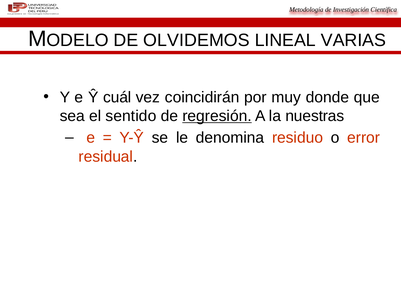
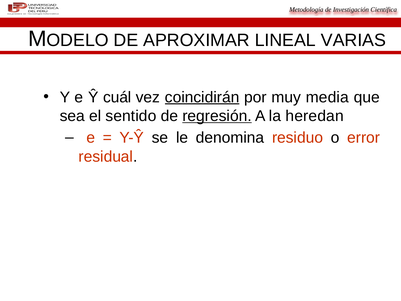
OLVIDEMOS: OLVIDEMOS -> APROXIMAR (197, 40)
coincidirán underline: none -> present (202, 97)
donde: donde -> media (327, 97)
nuestras: nuestras -> heredan (315, 116)
